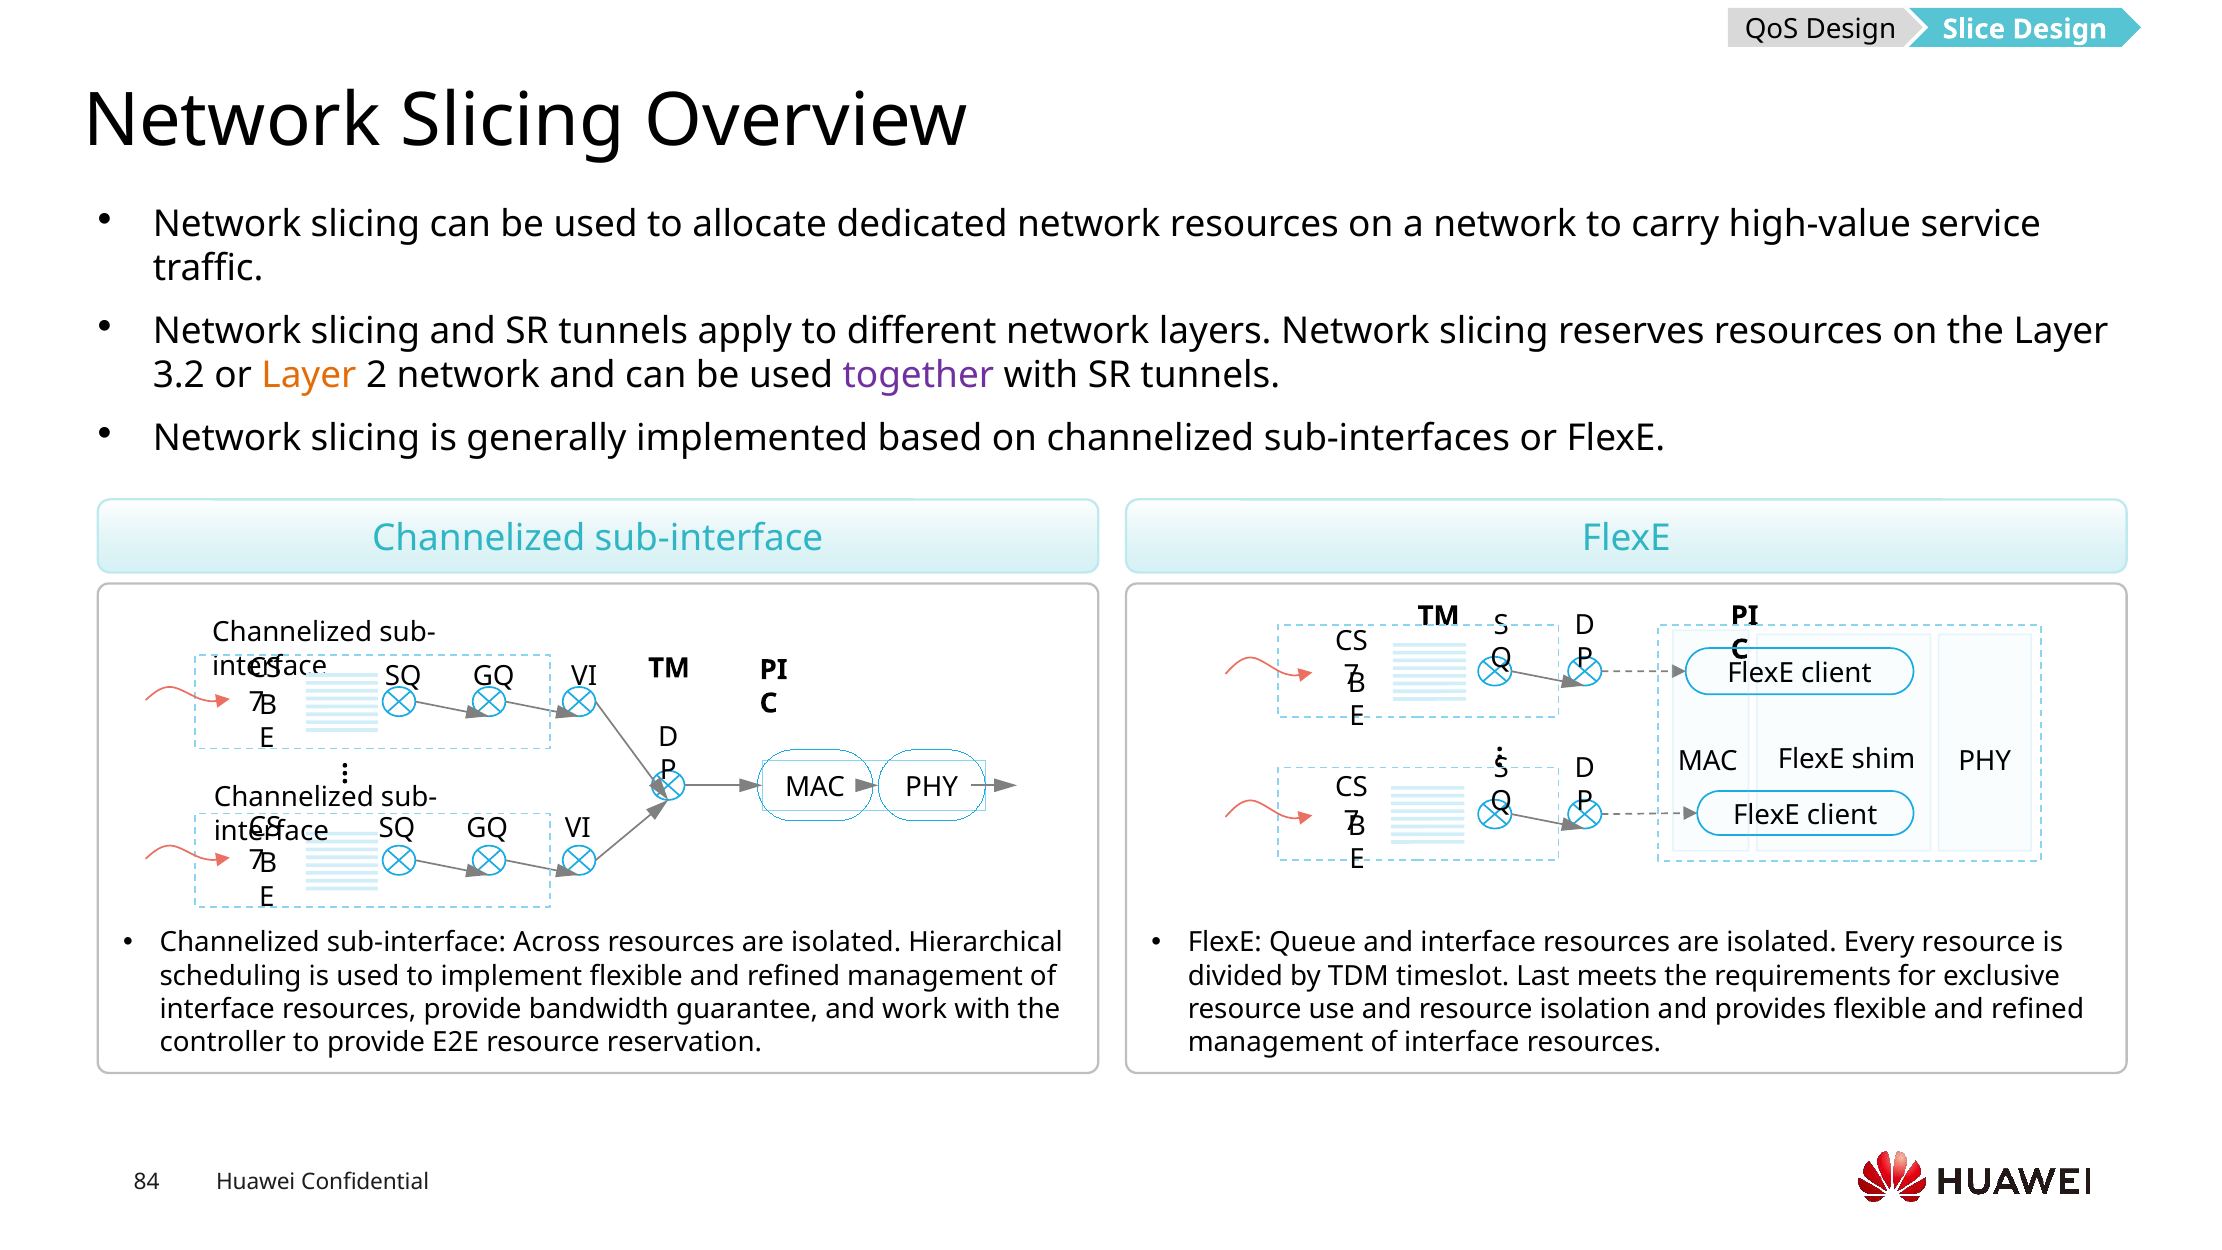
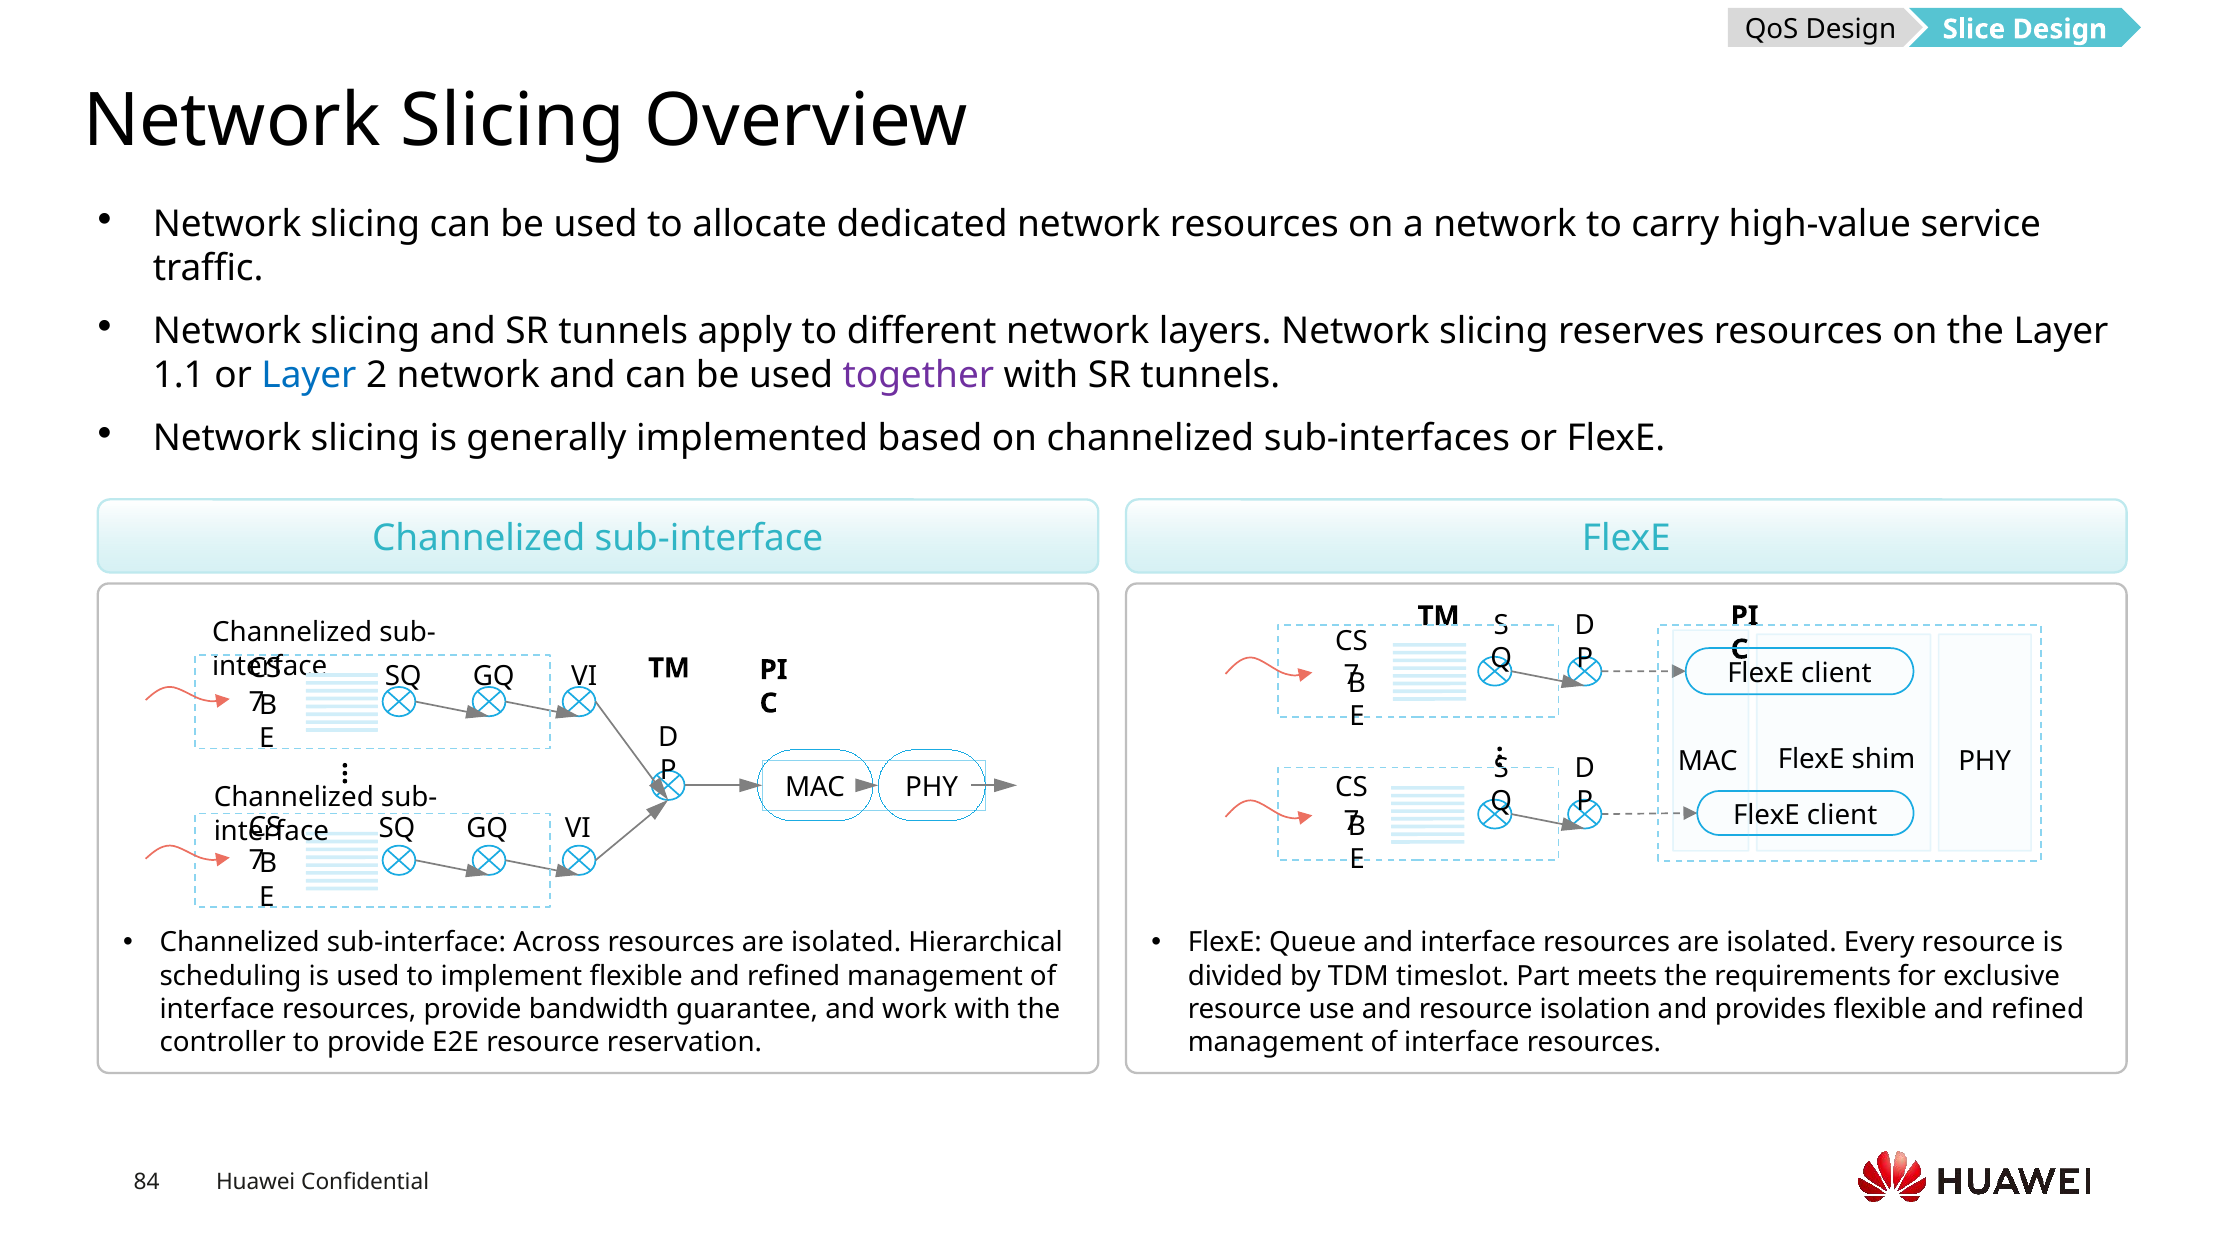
3.2: 3.2 -> 1.1 (179, 375)
Layer colour: orange -> blue (309, 375)
Last: Last -> Part (1543, 976)
